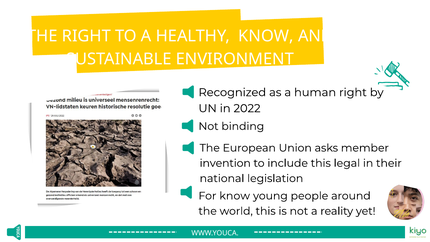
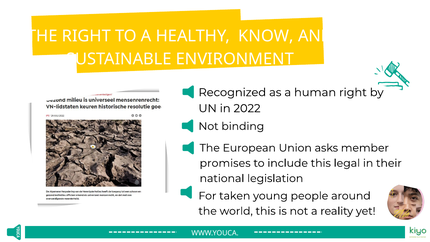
invention: invention -> promises (225, 163)
For know: know -> taken (235, 196)
